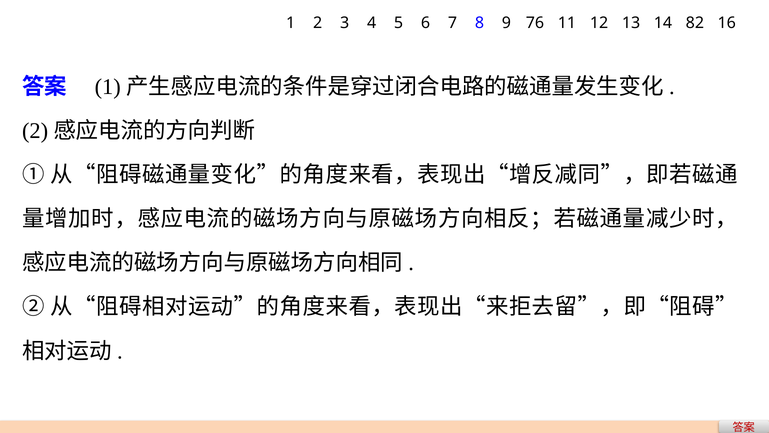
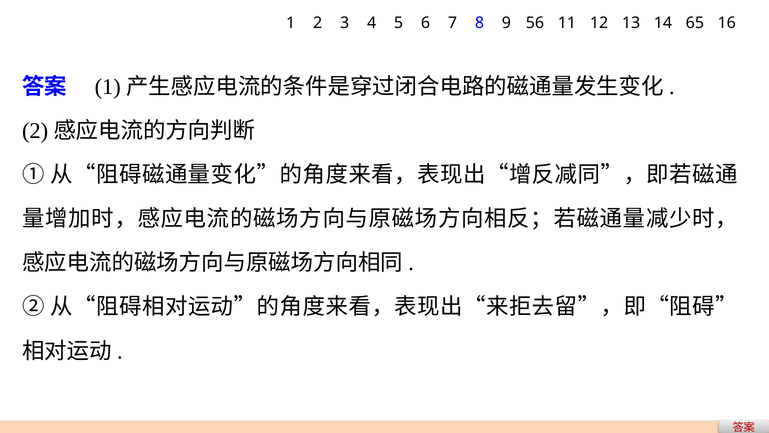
76: 76 -> 56 (535, 23)
82: 82 -> 65 (695, 23)
